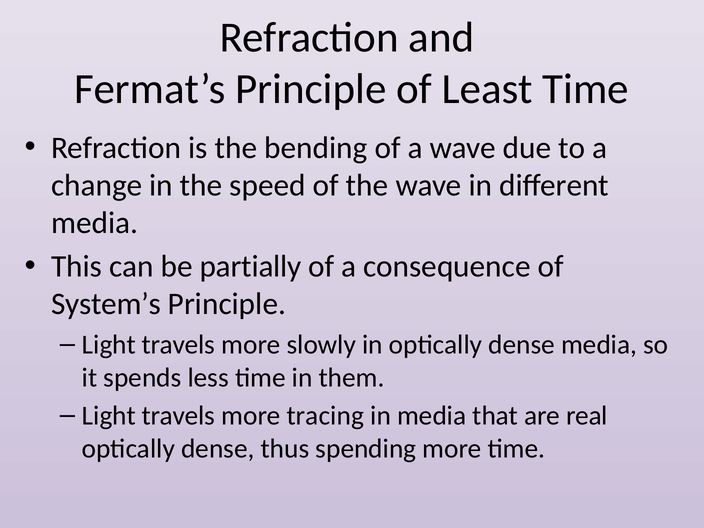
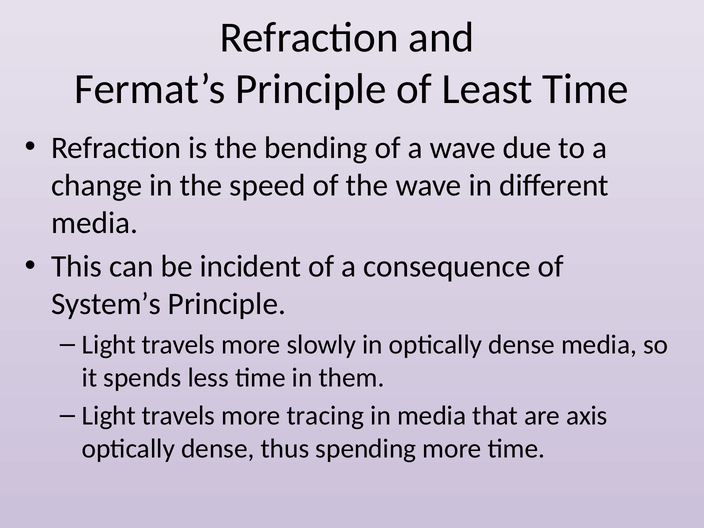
partially: partially -> incident (251, 267)
real: real -> axis (587, 416)
